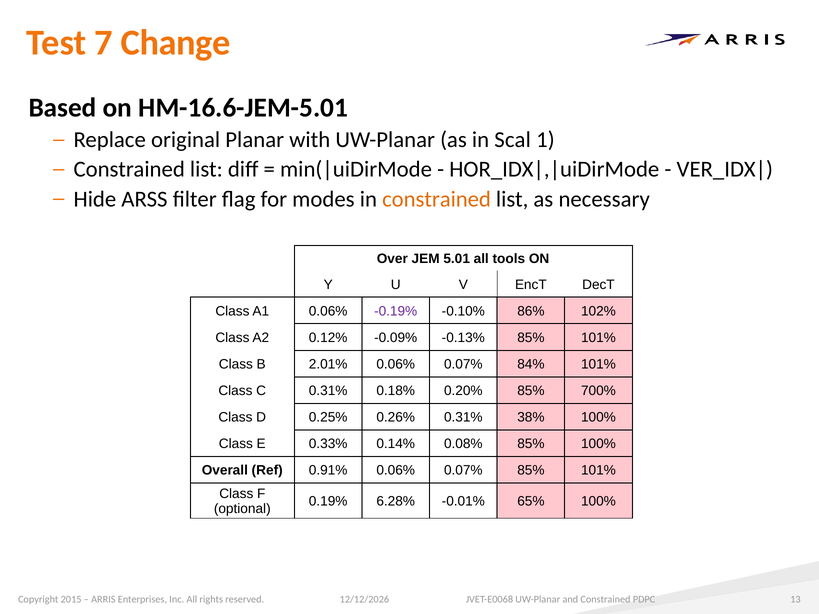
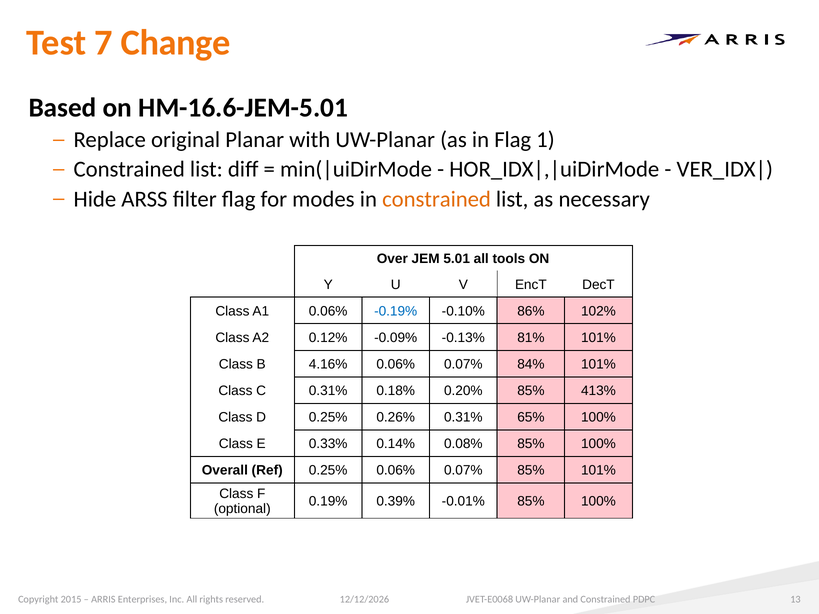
in Scal: Scal -> Flag (513, 140)
-0.19% colour: purple -> blue (396, 311)
-0.13% 85%: 85% -> 81% (531, 338)
2.01%: 2.01% -> 4.16% (328, 364)
700%: 700% -> 413% (598, 391)
38%: 38% -> 65% (531, 418)
Ref 0.91%: 0.91% -> 0.25% (328, 471)
6.28%: 6.28% -> 0.39% (396, 502)
-0.01% 65%: 65% -> 85% (531, 502)
